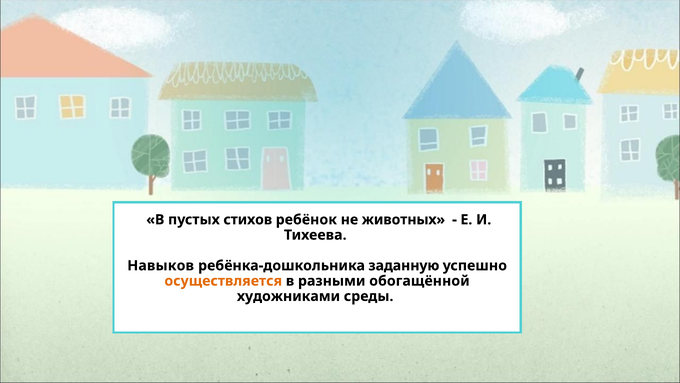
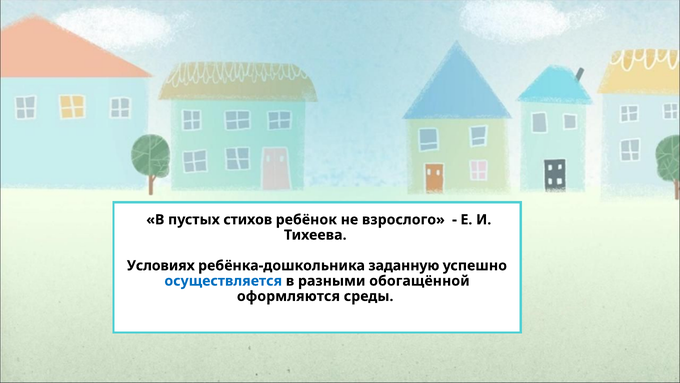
животных: животных -> взрослого (403, 219)
Навыков: Навыков -> Условиях (161, 265)
осуществляется colour: orange -> blue (223, 281)
художниками: художниками -> оформляются (288, 296)
